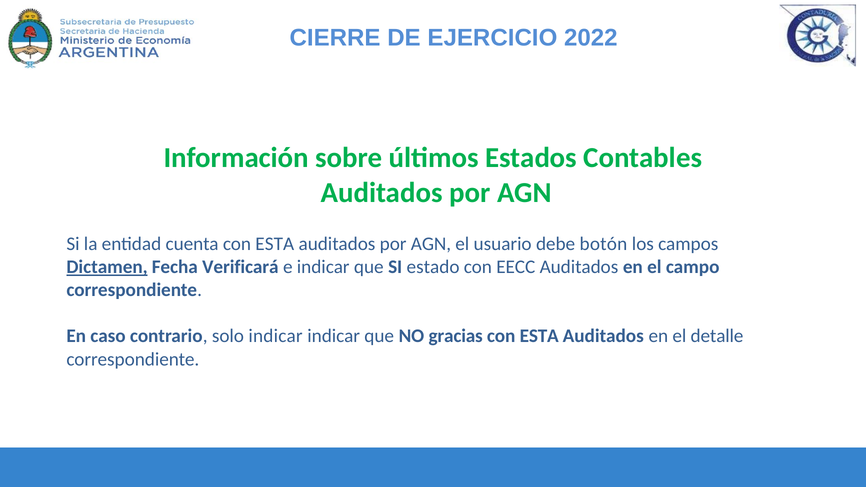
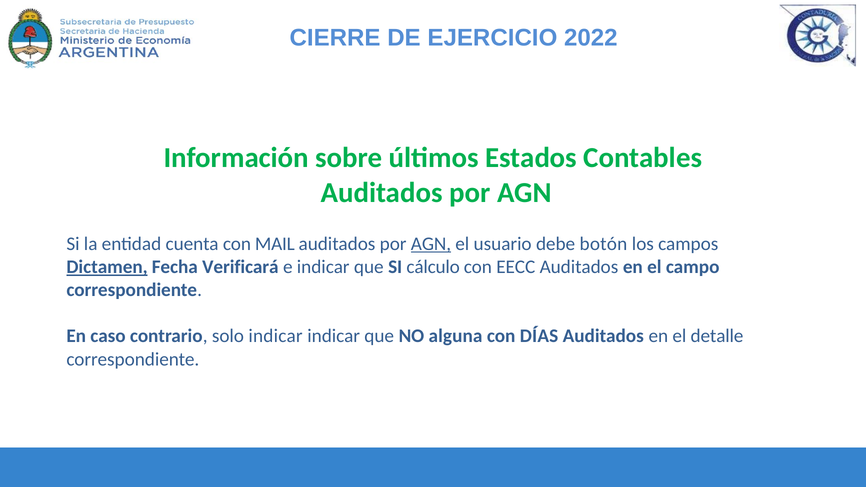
cuenta con ESTA: ESTA -> MAIL (275, 244)
AGN underline: none -> present (431, 244)
estado: estado -> cálculo (433, 267)
gracias: gracias -> alguna (455, 336)
ESTA: ESTA -> DÍAS (539, 336)
